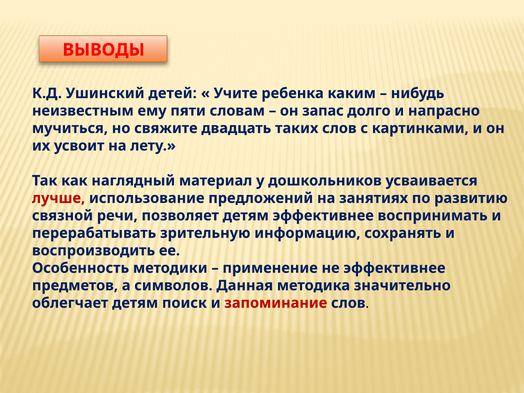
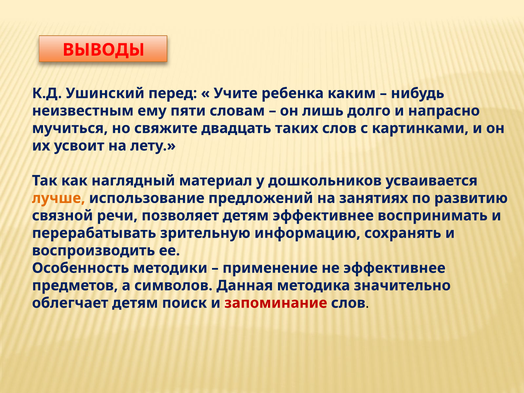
детей: детей -> перед (173, 93)
запас: запас -> лишь (323, 111)
лучше colour: red -> orange (59, 198)
